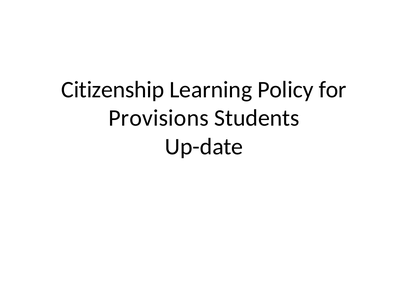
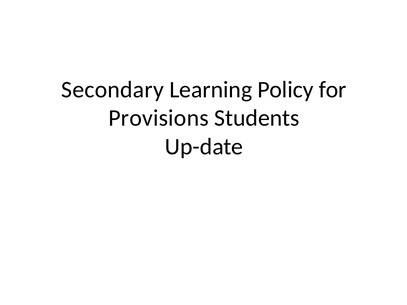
Citizenship: Citizenship -> Secondary (113, 90)
